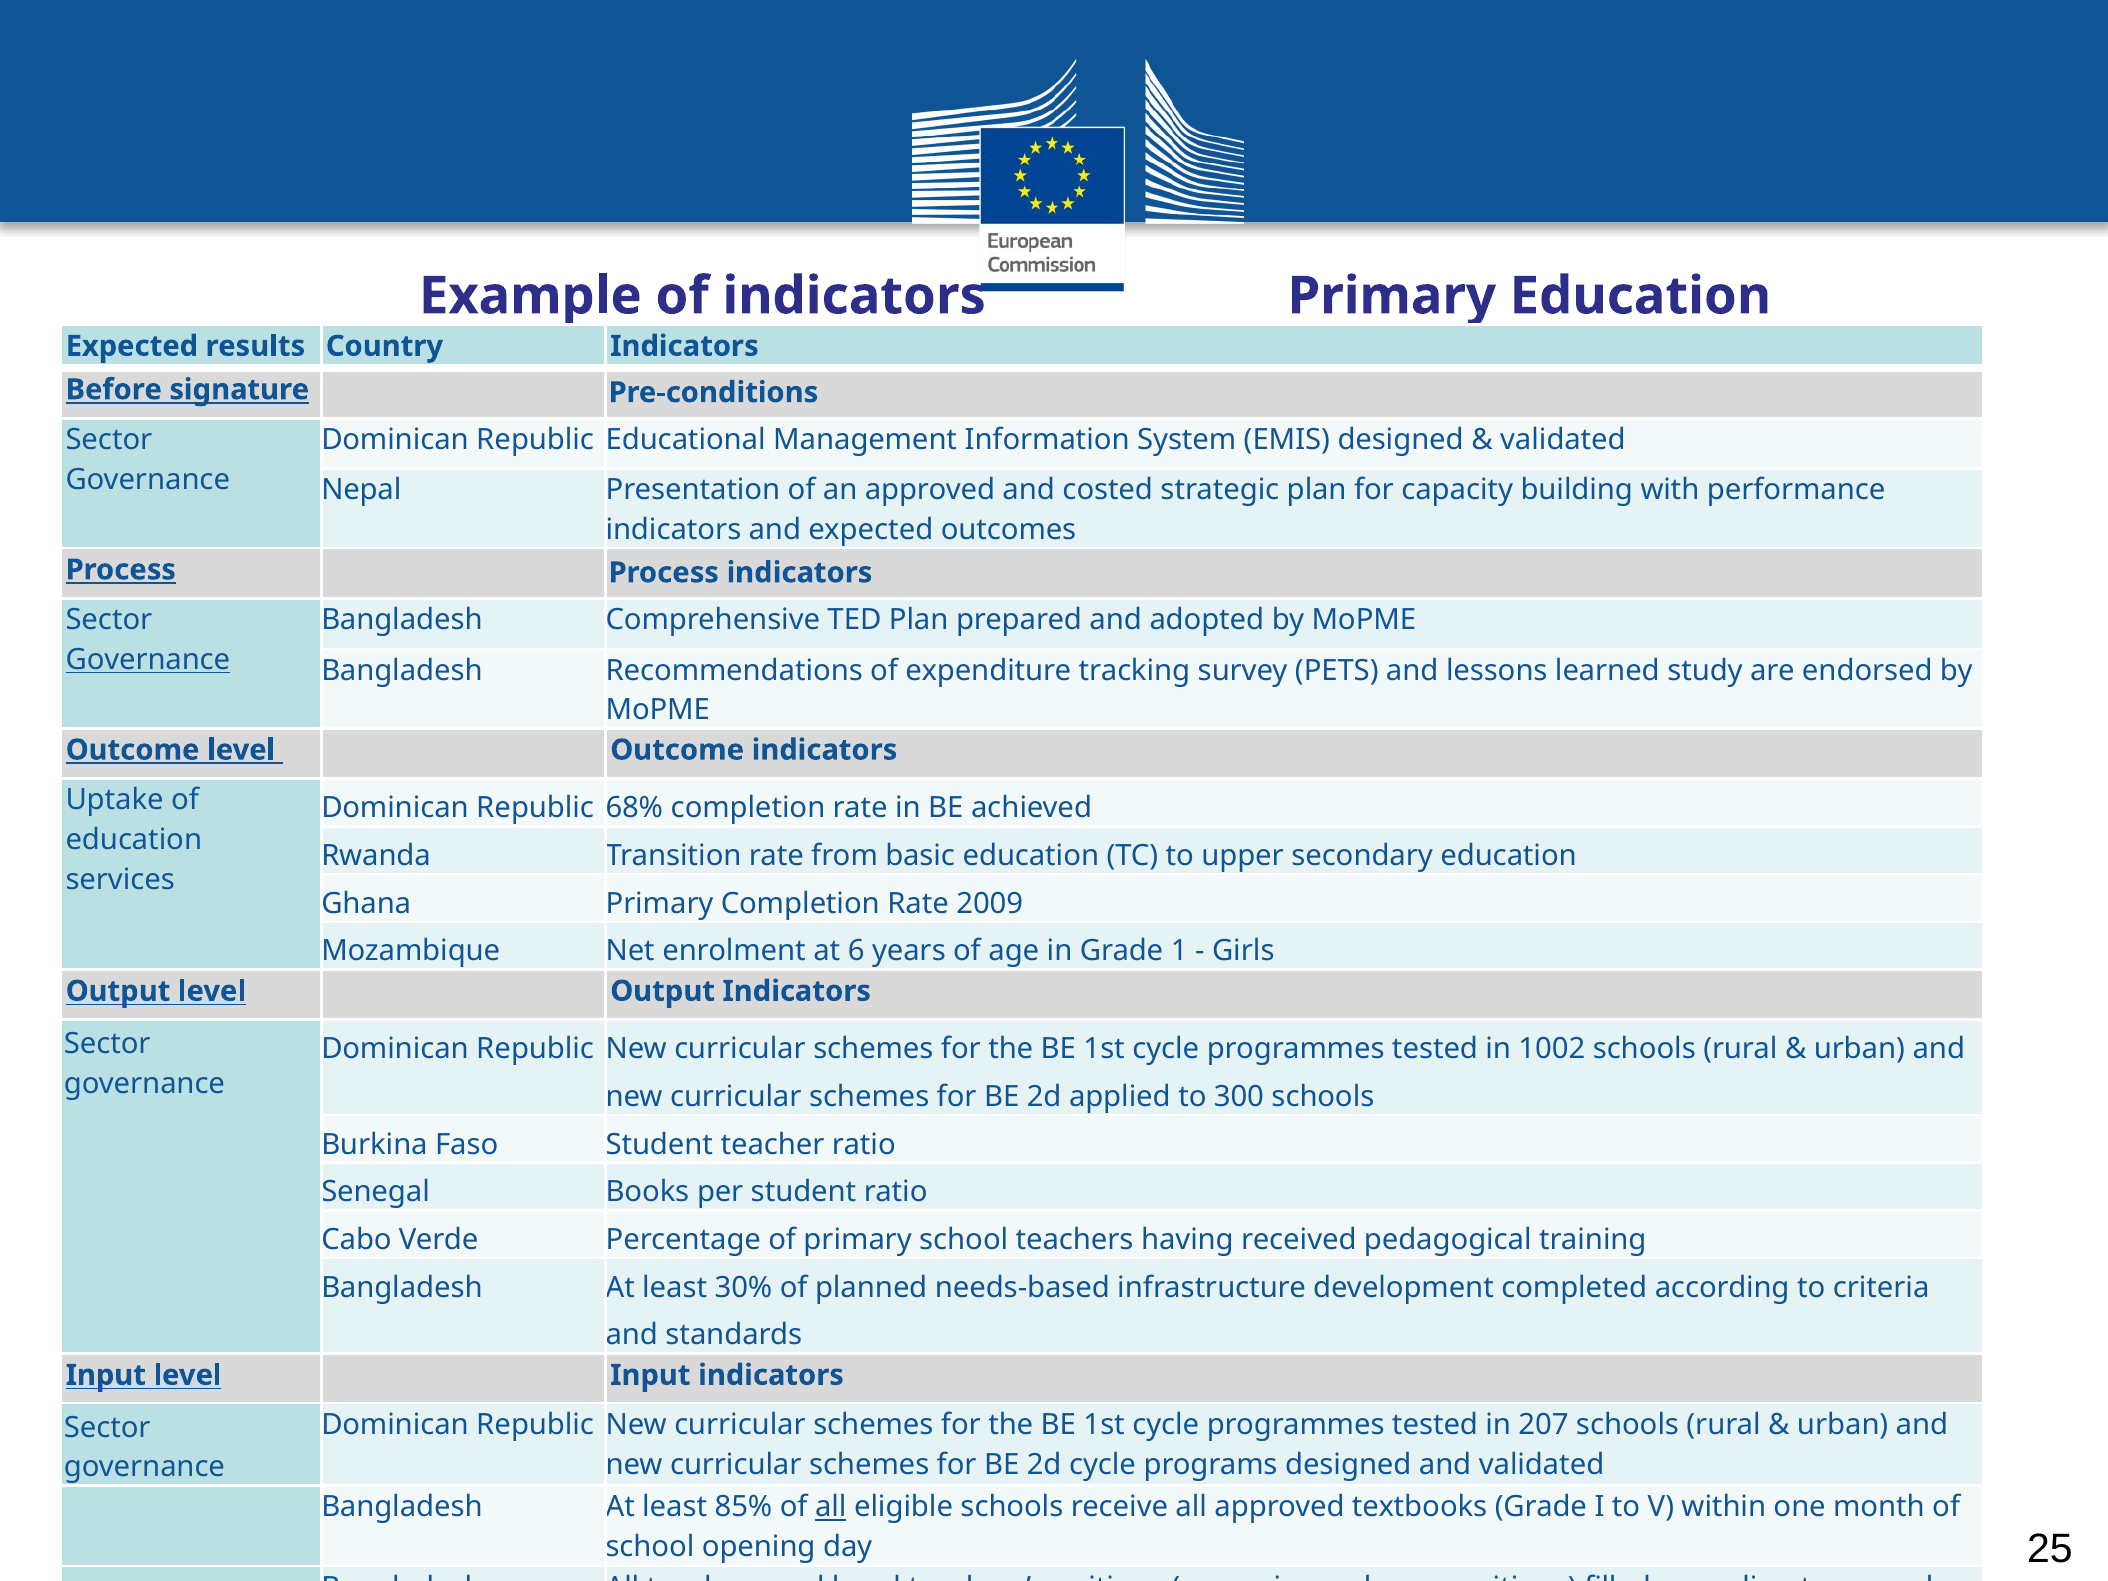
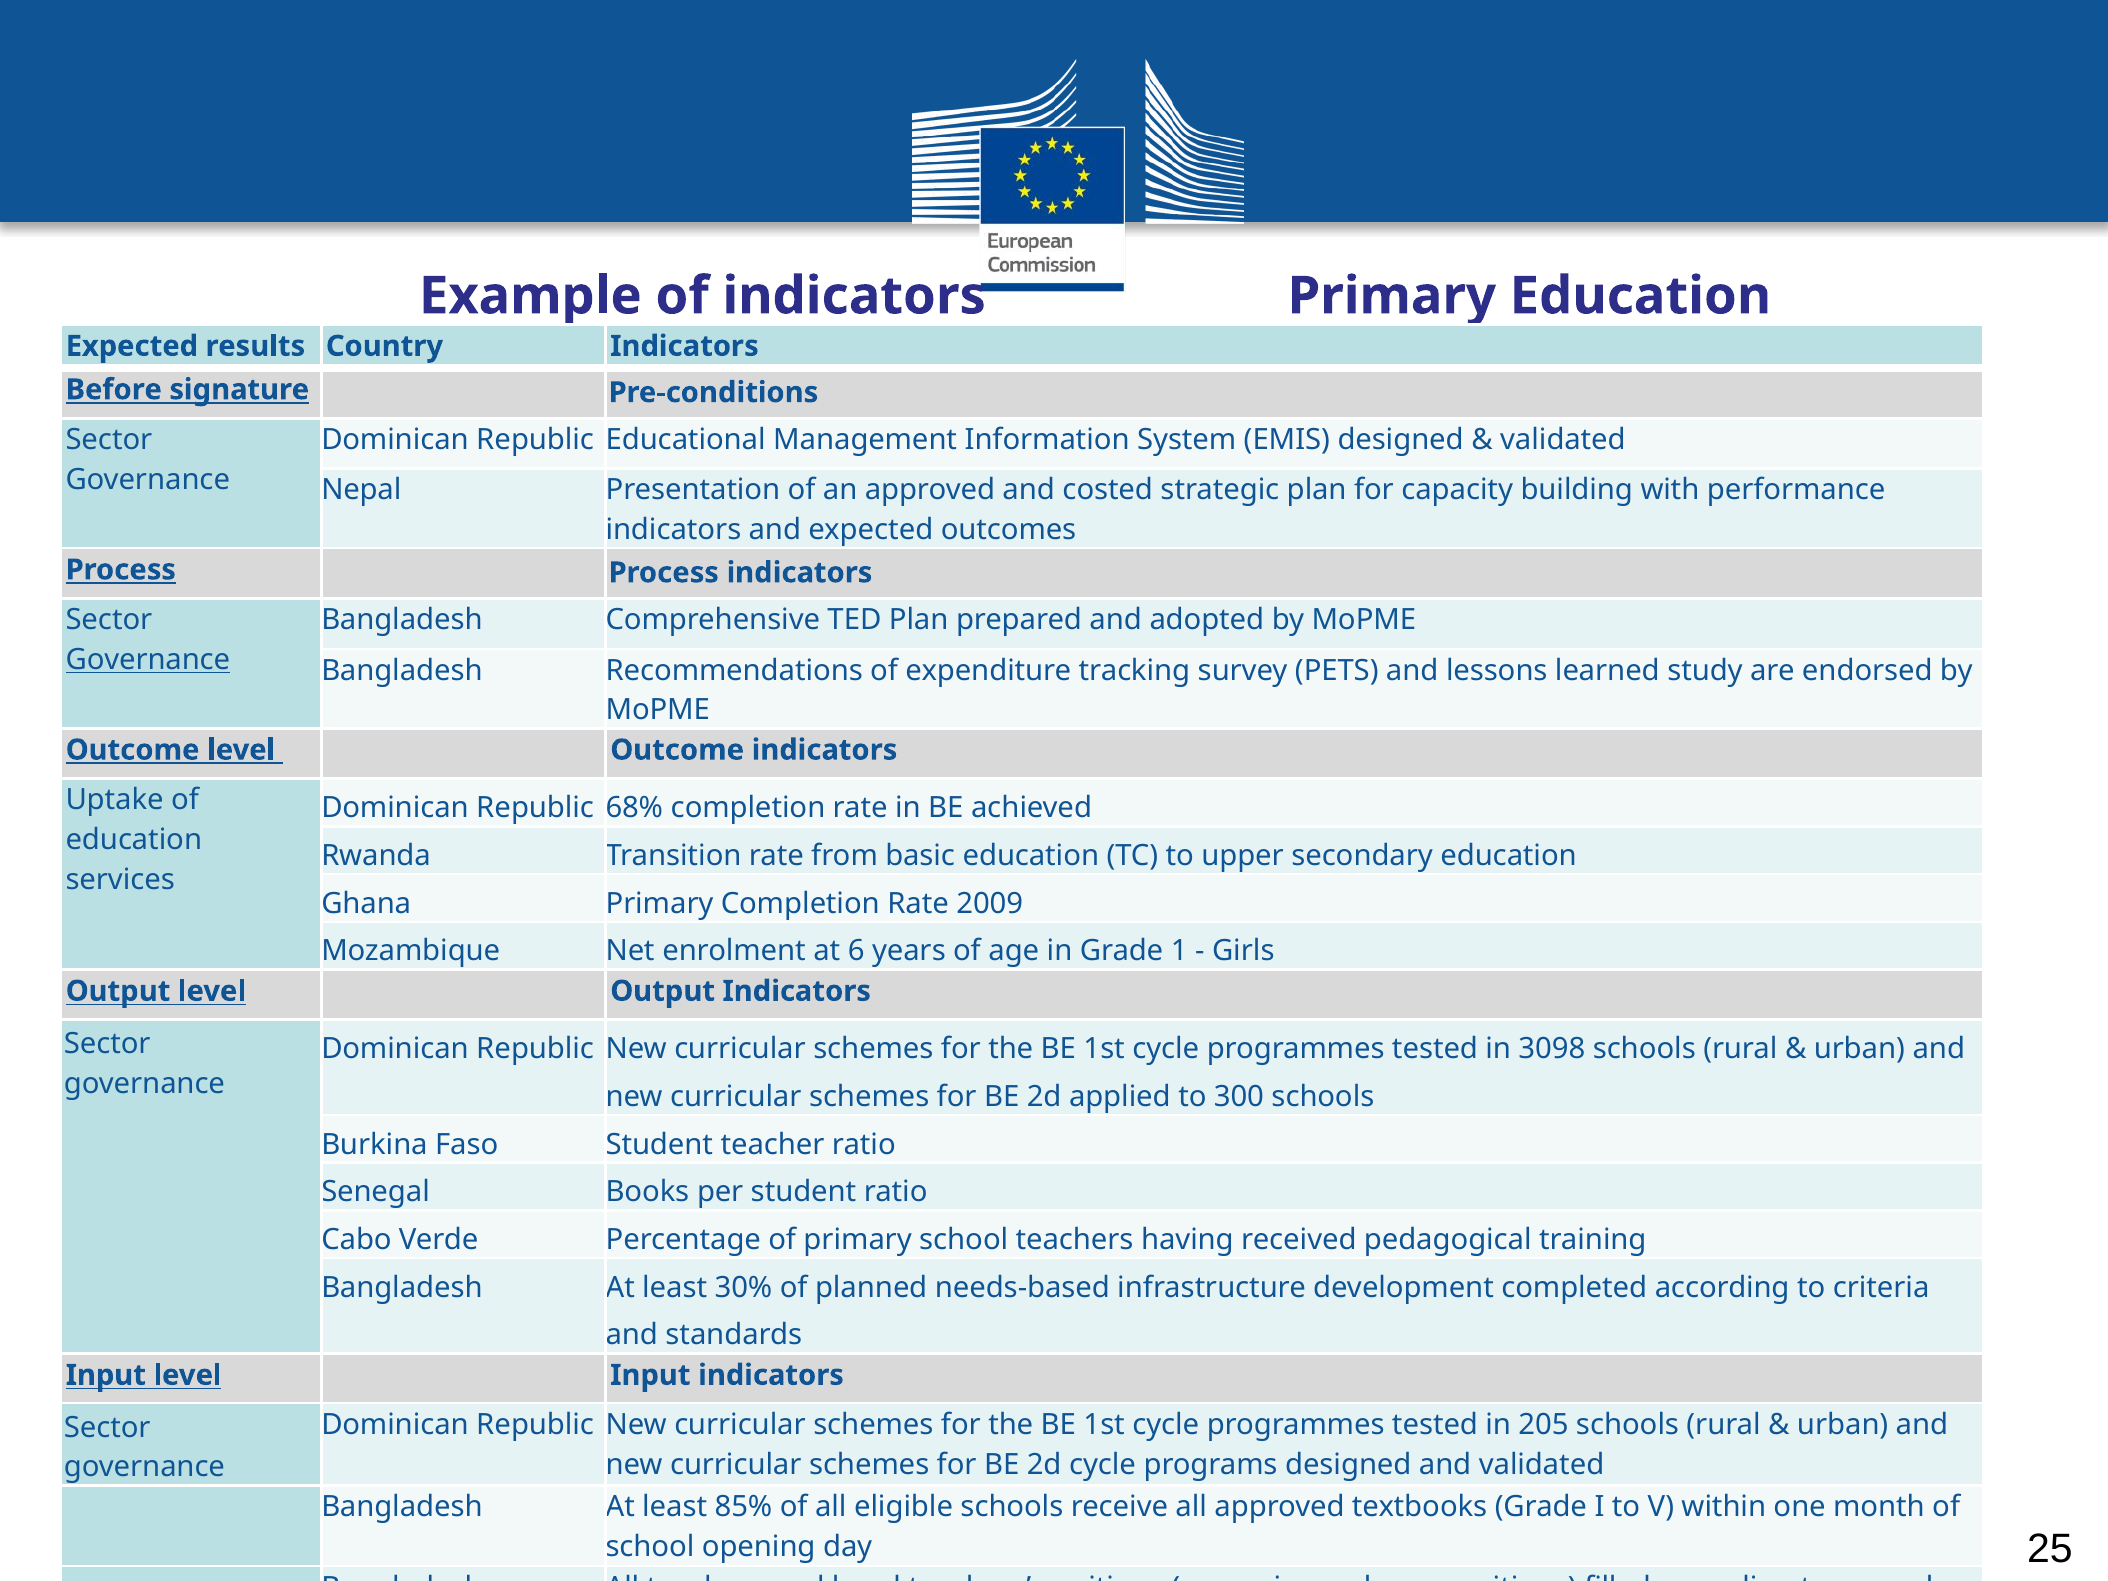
1002: 1002 -> 3098 (1552, 1049)
207: 207 -> 205 (1544, 1425)
all underline: present -> none (831, 1507)
